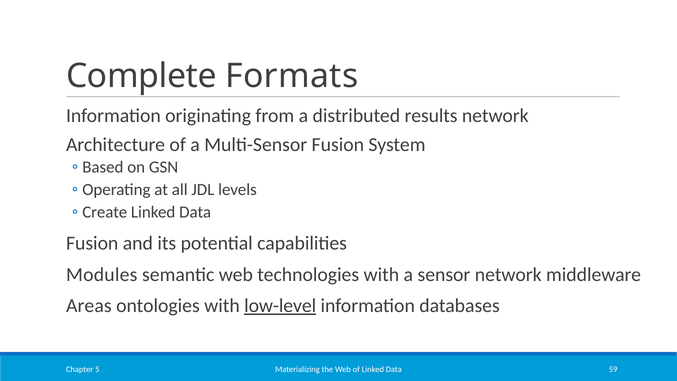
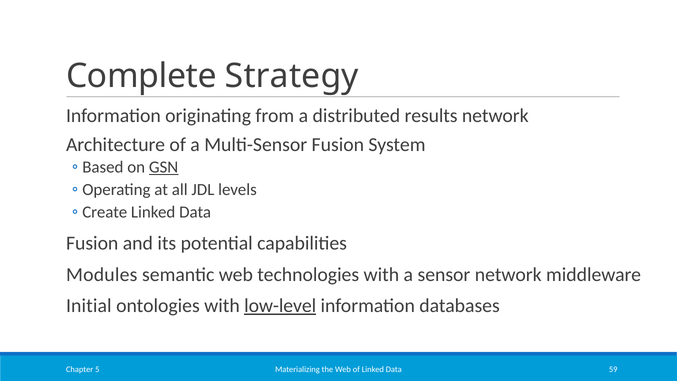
Formats: Formats -> Strategy (292, 76)
GSN underline: none -> present (164, 167)
Areas: Areas -> Initial (89, 306)
